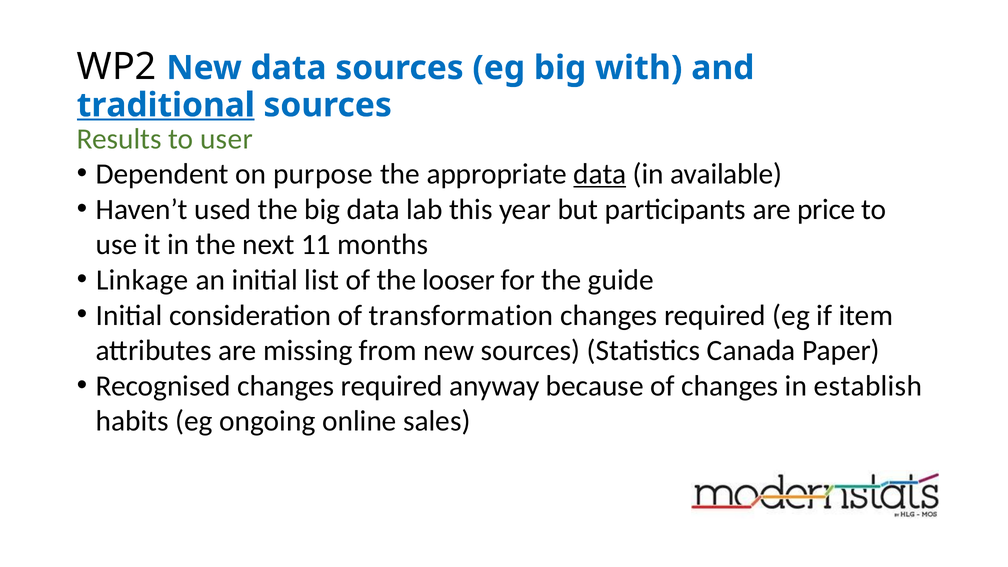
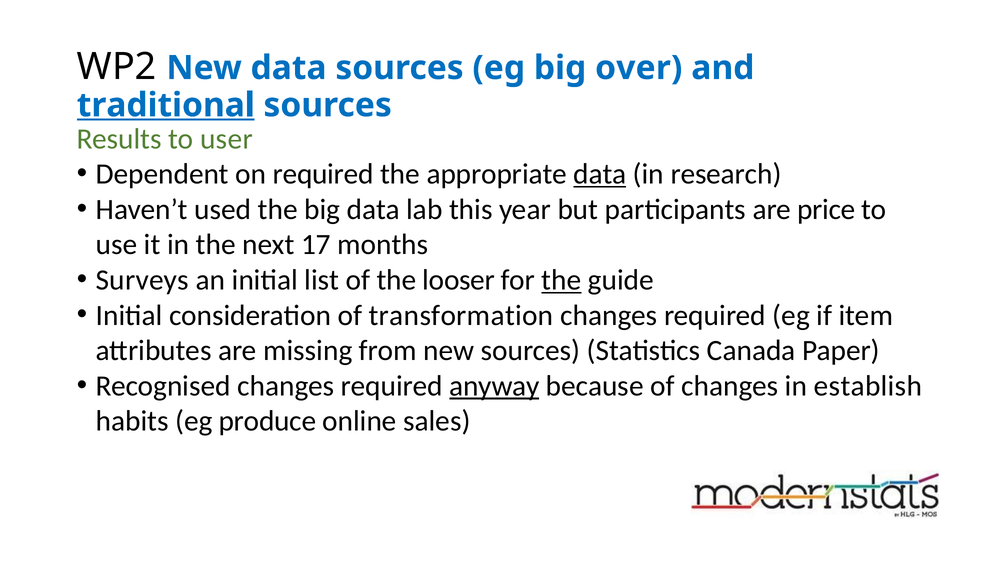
with: with -> over (639, 68)
on purpose: purpose -> required (323, 174)
available: available -> research (726, 174)
11: 11 -> 17 (316, 245)
Linkage: Linkage -> Surveys (142, 280)
the underline: none -> present (561, 280)
anyway underline: none -> present (494, 386)
ongoing: ongoing -> produce (267, 421)
